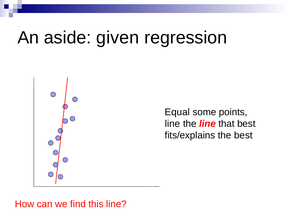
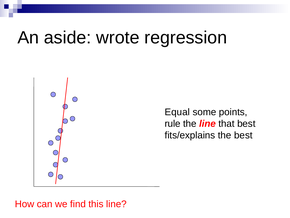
given: given -> wrote (118, 37)
line: line -> rule (173, 123)
